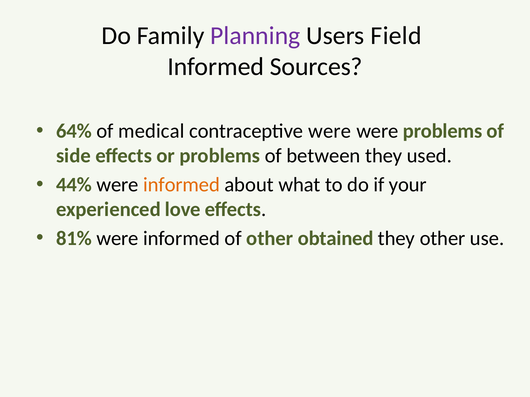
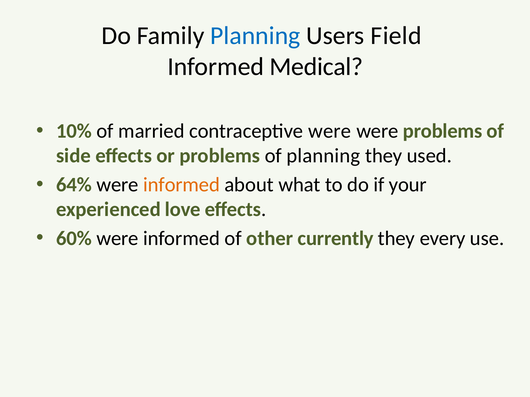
Planning colour: purple -> blue (255, 36)
Sources: Sources -> Medical (316, 67)
64%: 64% -> 10% (74, 131)
medical: medical -> married (151, 131)
of between: between -> planning (323, 156)
44%: 44% -> 64% (74, 185)
81%: 81% -> 60% (74, 239)
obtained: obtained -> currently (336, 239)
they other: other -> every (443, 239)
